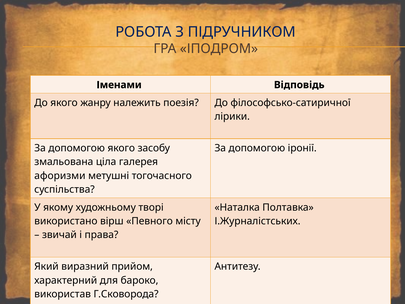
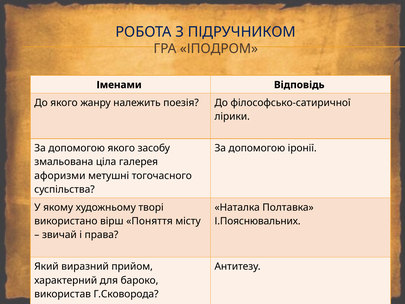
Певного: Певного -> Поняття (149, 221)
І.Журналістських: І.Журналістських -> І.Пояснювальних (258, 221)
